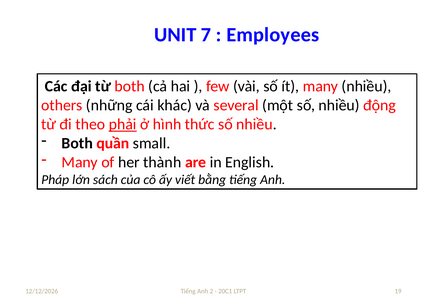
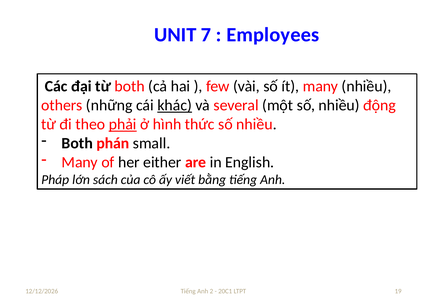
khác underline: none -> present (175, 105)
quần: quần -> phán (113, 143)
thành: thành -> either (162, 162)
